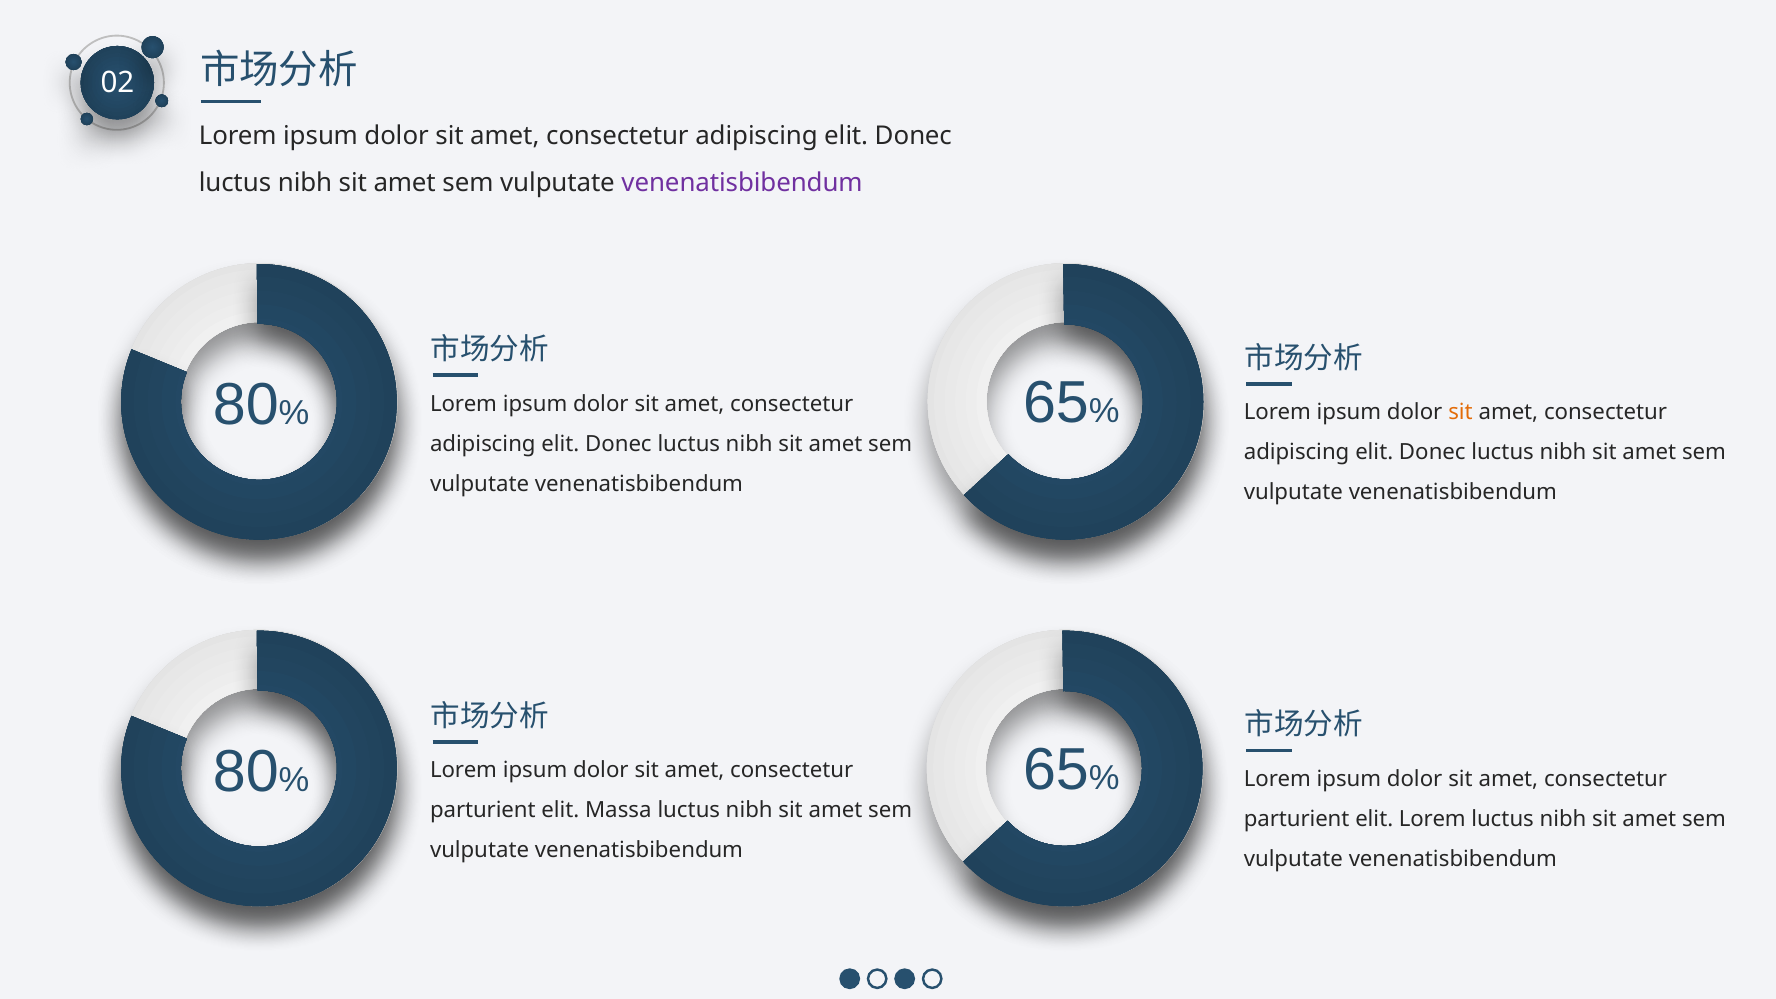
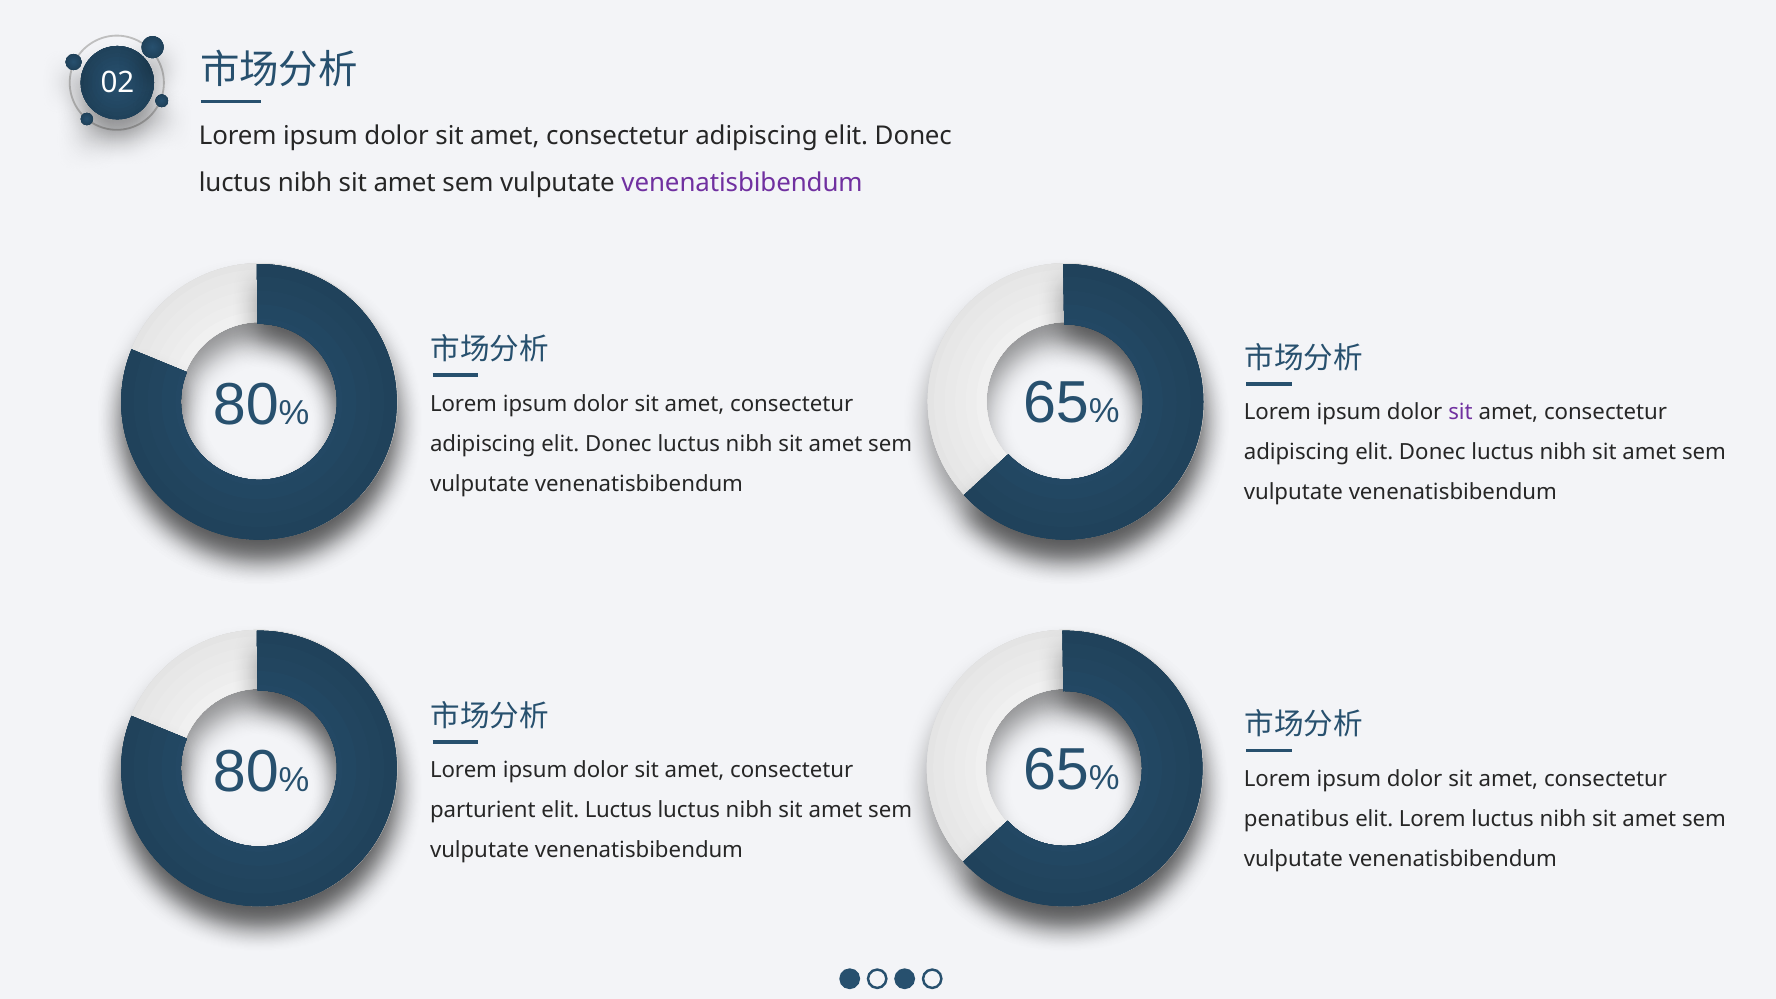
sit colour: orange -> purple (1461, 412)
elit Massa: Massa -> Luctus (618, 810)
parturient: parturient -> penatibus (1297, 819)
